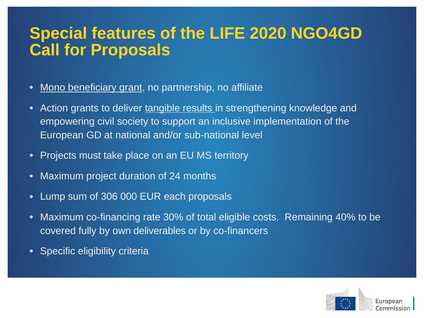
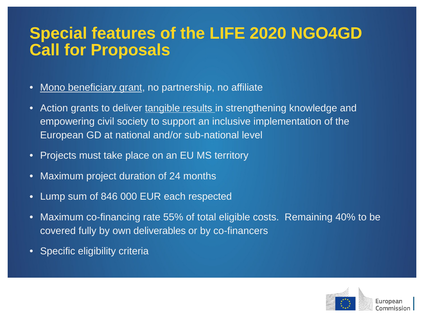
306: 306 -> 846 (109, 197)
each proposals: proposals -> respected (210, 197)
30%: 30% -> 55% (173, 217)
